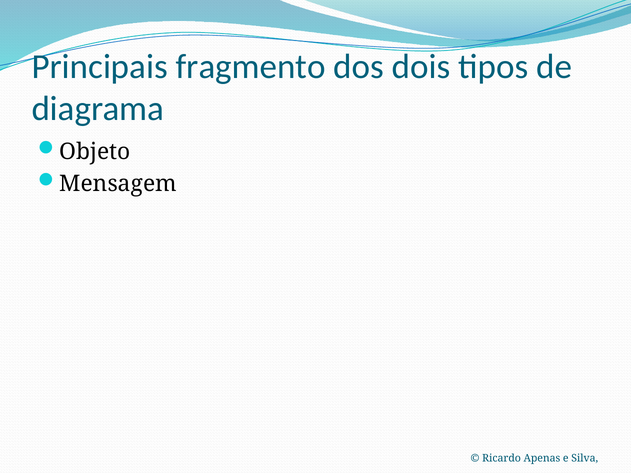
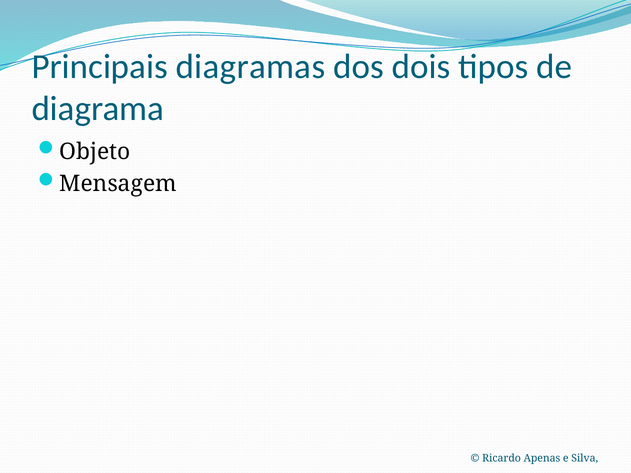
fragmento: fragmento -> diagramas (250, 67)
